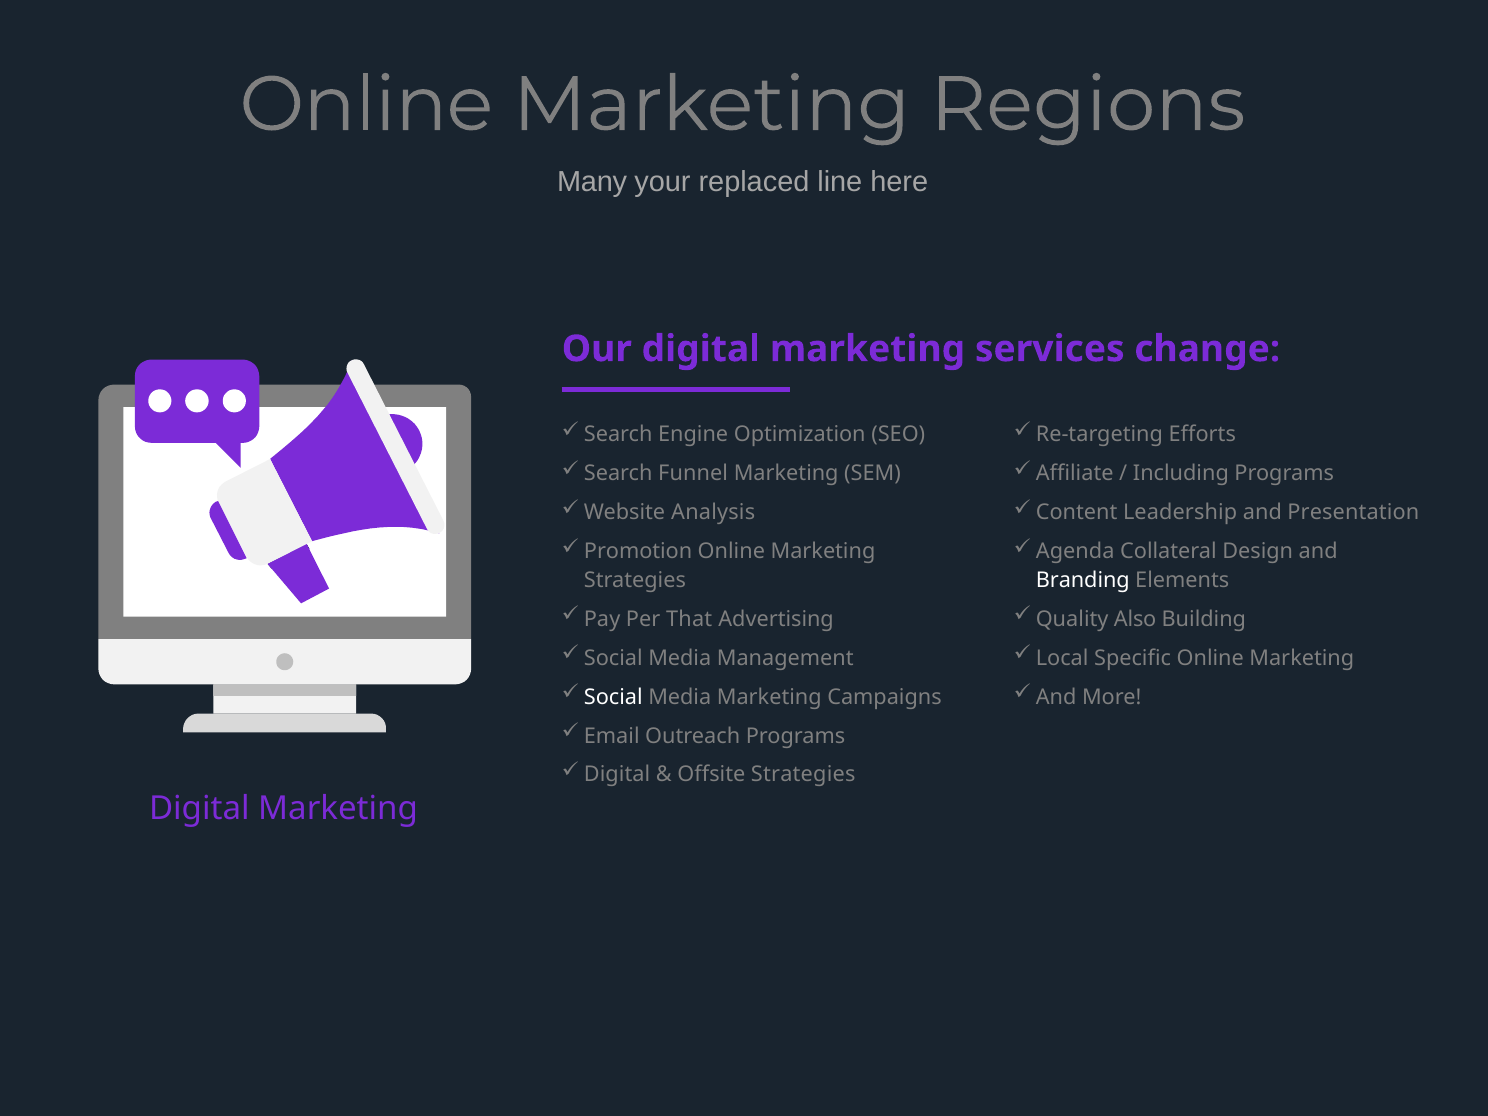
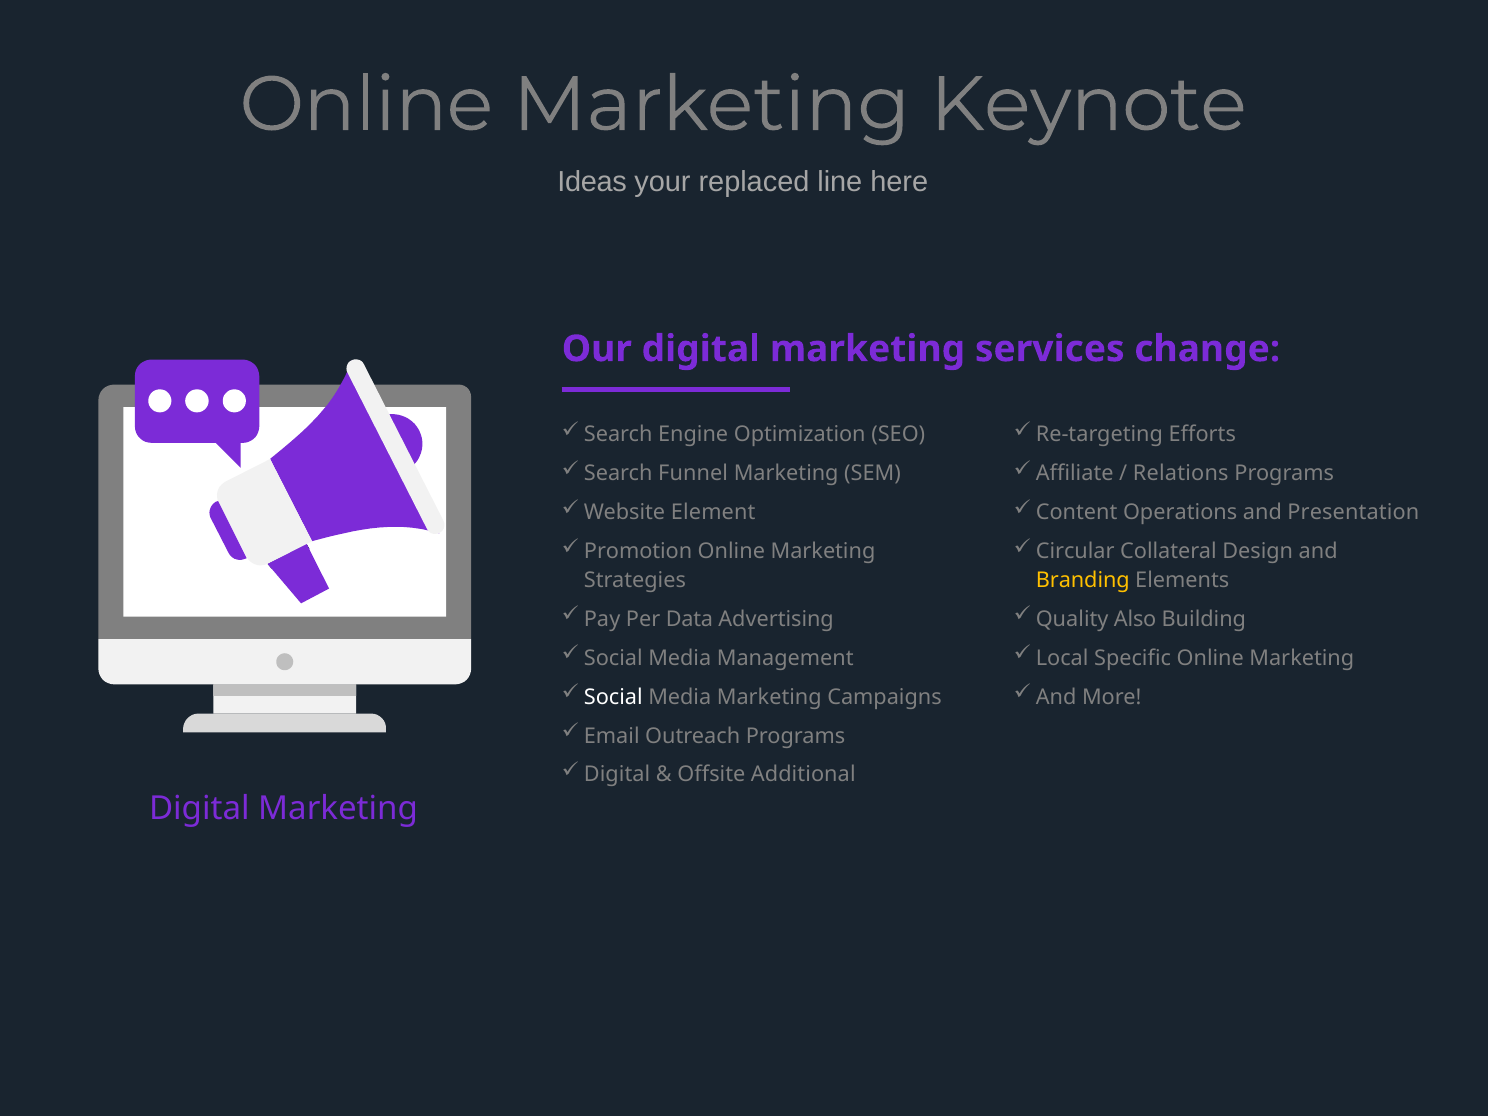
Regions: Regions -> Keynote (1088, 105)
Many: Many -> Ideas (592, 182)
Including: Including -> Relations (1181, 474)
Analysis: Analysis -> Element (713, 512)
Leadership: Leadership -> Operations (1180, 512)
Agenda: Agenda -> Circular (1075, 551)
Branding colour: white -> yellow (1083, 580)
That: That -> Data (689, 619)
Offsite Strategies: Strategies -> Additional (803, 775)
